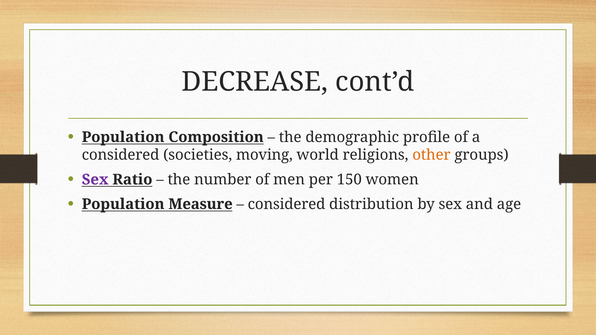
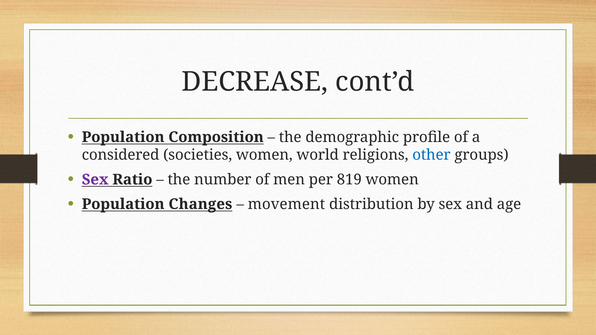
societies moving: moving -> women (264, 155)
other colour: orange -> blue (431, 155)
150: 150 -> 819 (349, 180)
Measure: Measure -> Changes (200, 204)
considered: considered -> movement (286, 204)
